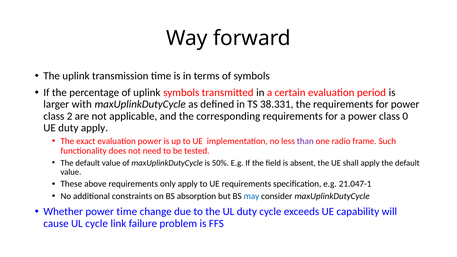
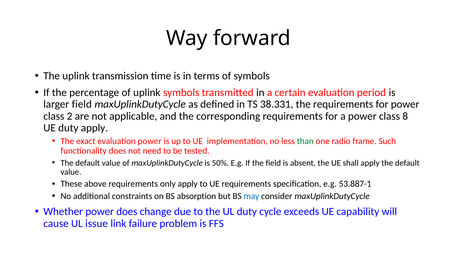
larger with: with -> field (82, 104)
0: 0 -> 8 (405, 116)
than colour: purple -> green (305, 141)
21.047-1: 21.047-1 -> 53.887-1 (355, 184)
power time: time -> does (127, 212)
UL cycle: cycle -> issue (97, 224)
